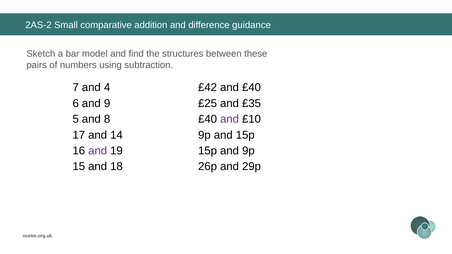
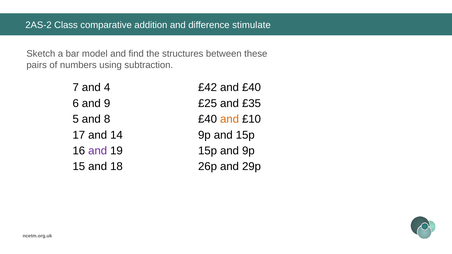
Small: Small -> Class (66, 25)
guidance: guidance -> stimulate (251, 25)
and colour: purple -> orange (230, 119)
